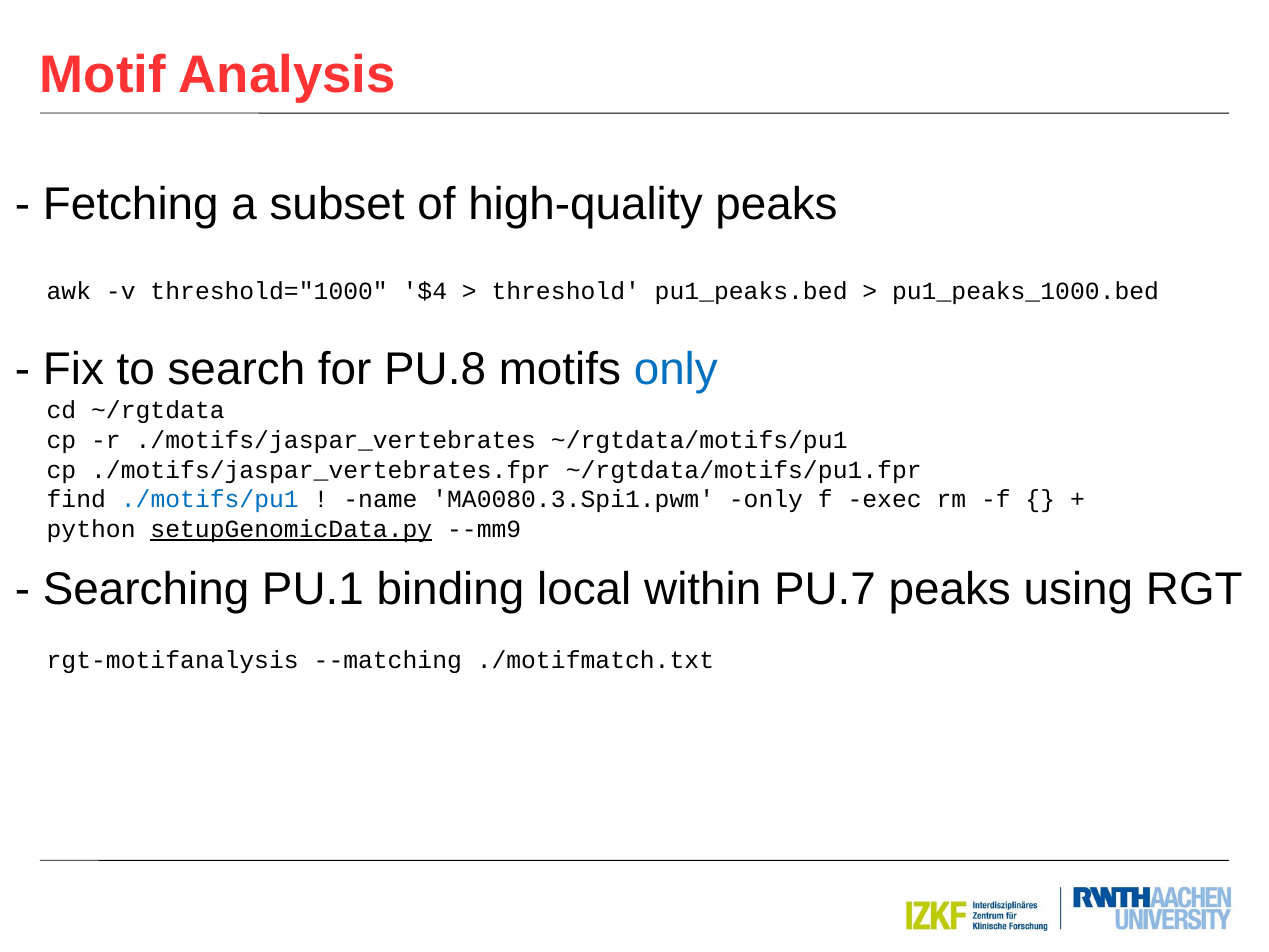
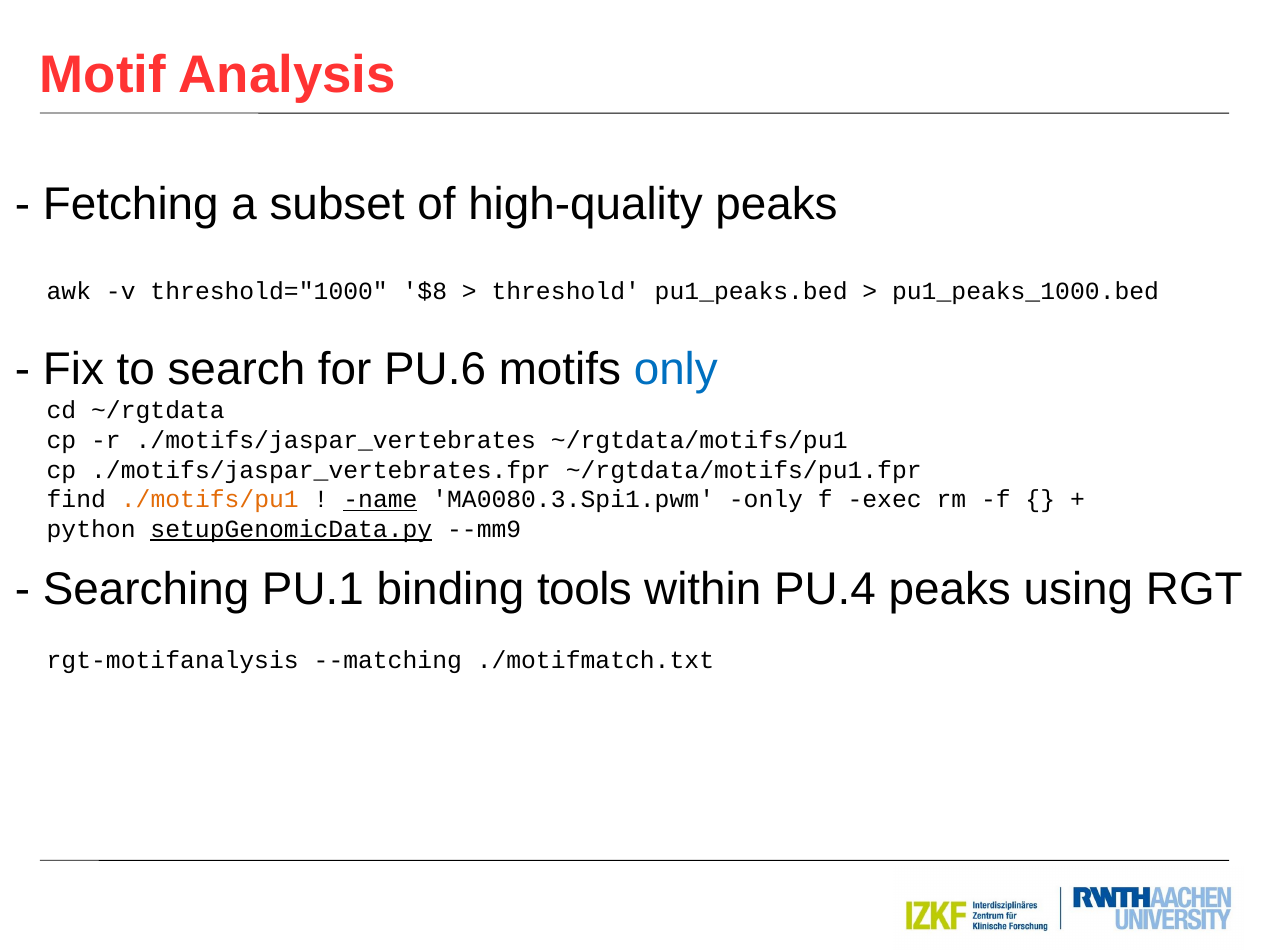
$4: $4 -> $8 (425, 291)
PU.8: PU.8 -> PU.6 (435, 369)
./motifs/pu1 colour: blue -> orange (210, 500)
name underline: none -> present (380, 500)
local: local -> tools (584, 589)
PU.7: PU.7 -> PU.4 (825, 589)
